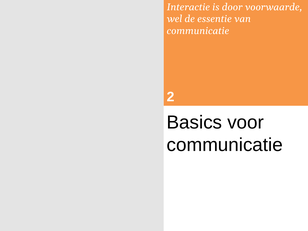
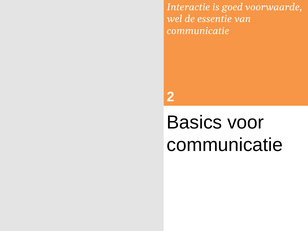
door: door -> goed (232, 7)
